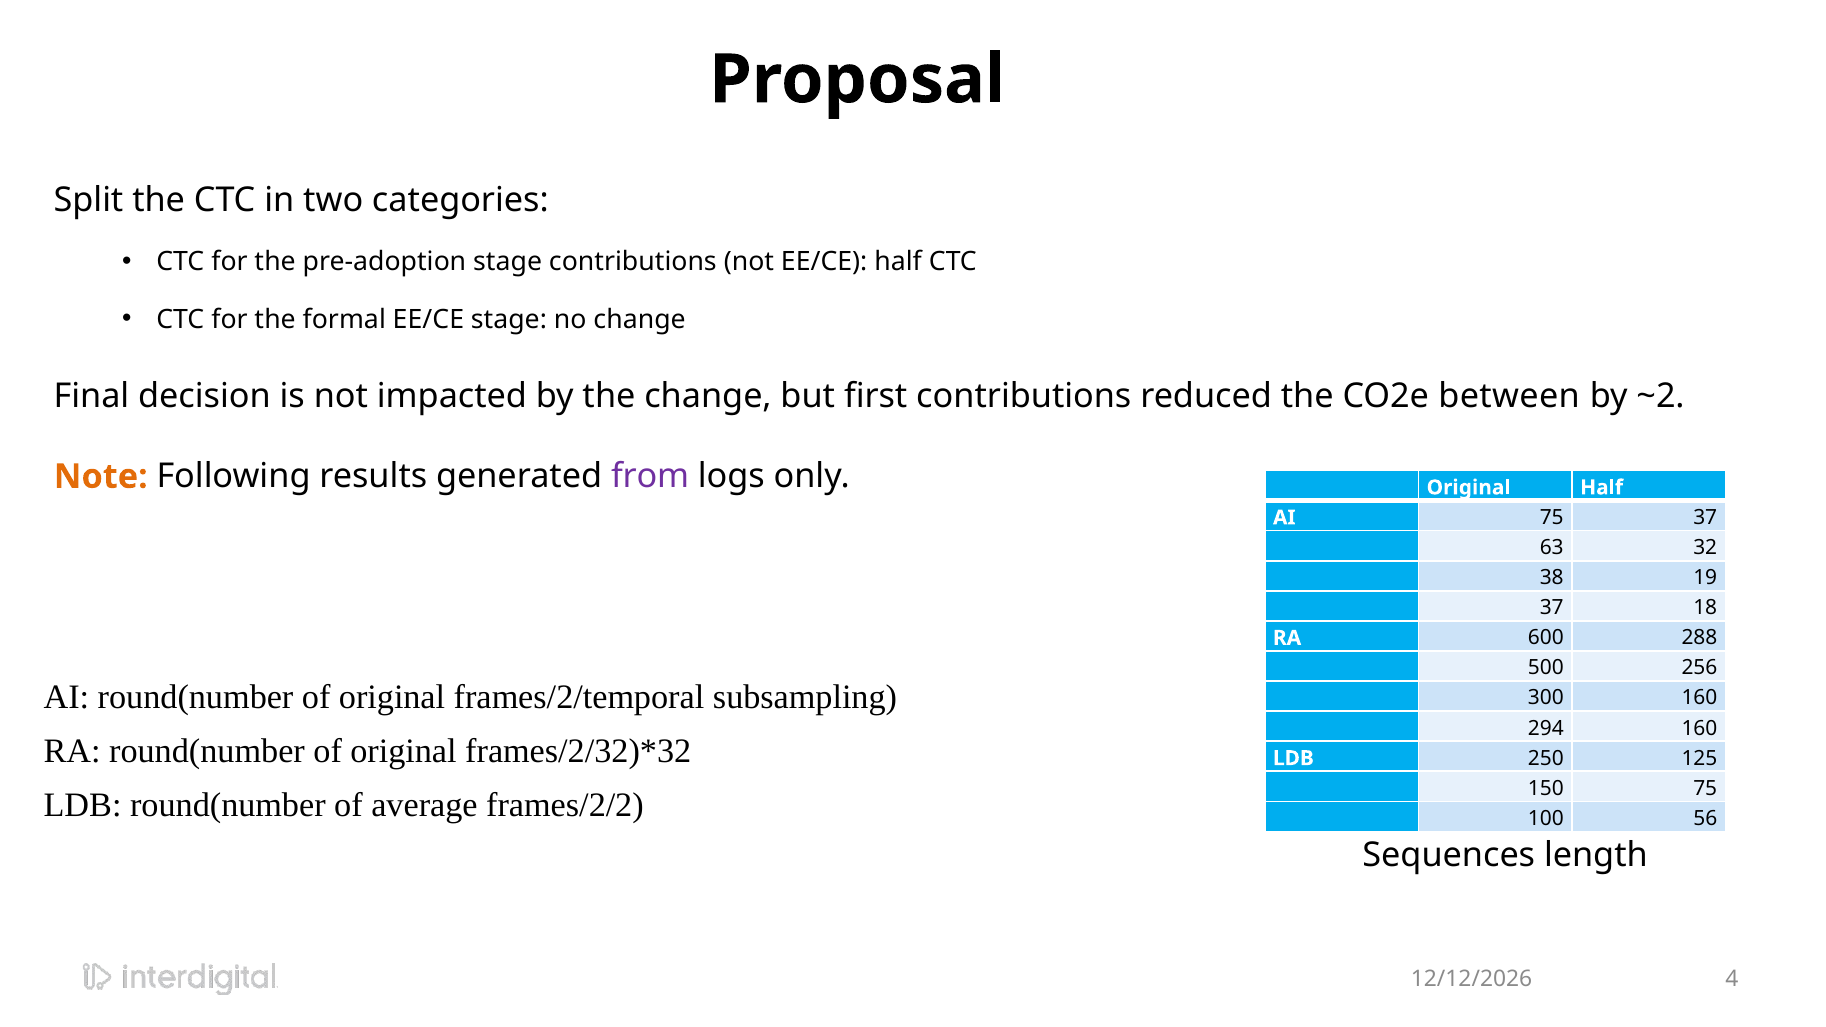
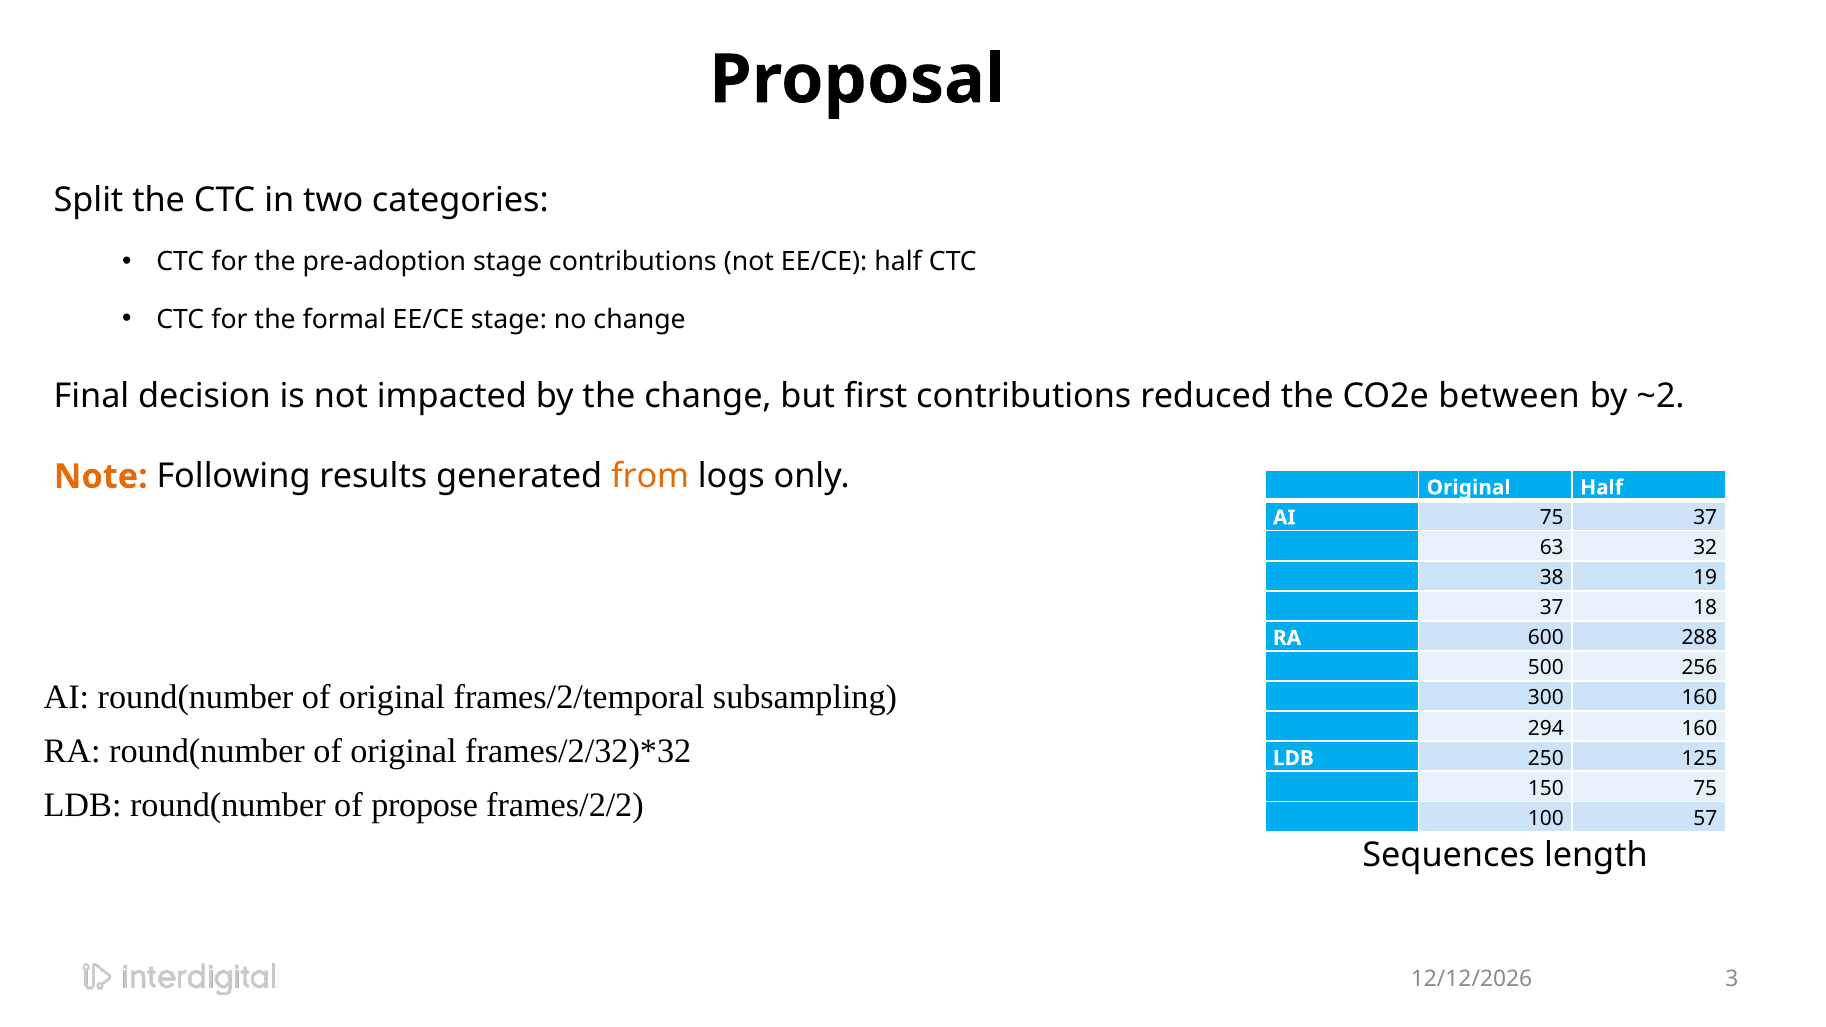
from colour: purple -> orange (650, 477)
average: average -> propose (425, 805)
56: 56 -> 57 (1705, 819)
4: 4 -> 3 (1732, 979)
